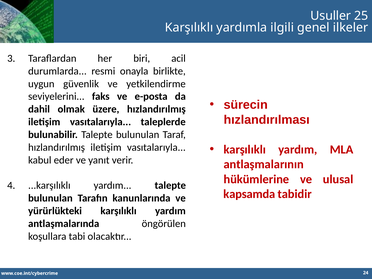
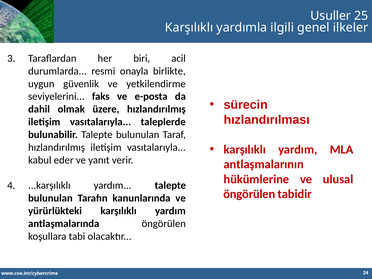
kapsamda: kapsamda -> öngörülen (249, 194)
